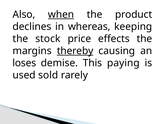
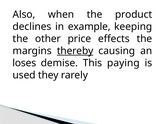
when underline: present -> none (61, 14)
whereas: whereas -> example (89, 27)
stock: stock -> other (48, 39)
sold: sold -> they (48, 75)
